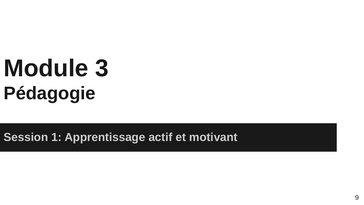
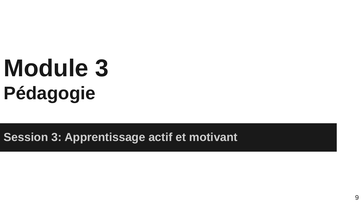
Session 1: 1 -> 3 (57, 137)
